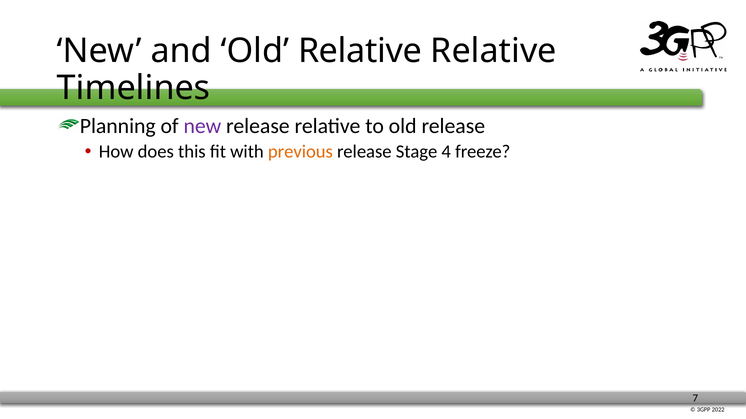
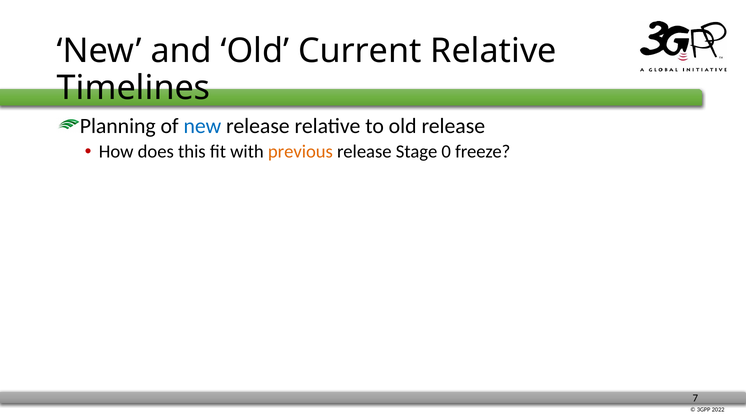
Old Relative: Relative -> Current (360, 51)
new colour: purple -> blue (202, 126)
4: 4 -> 0 (446, 152)
